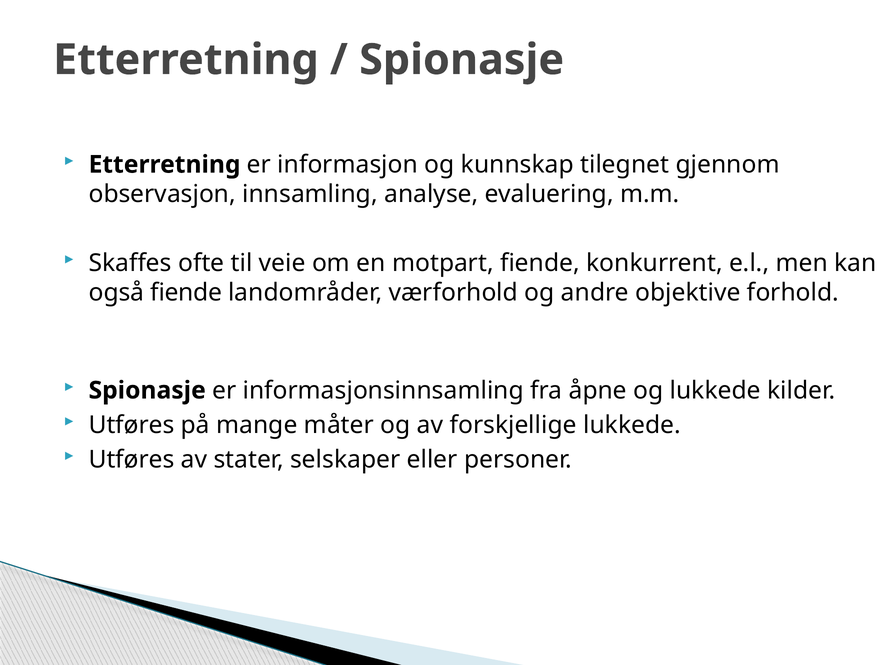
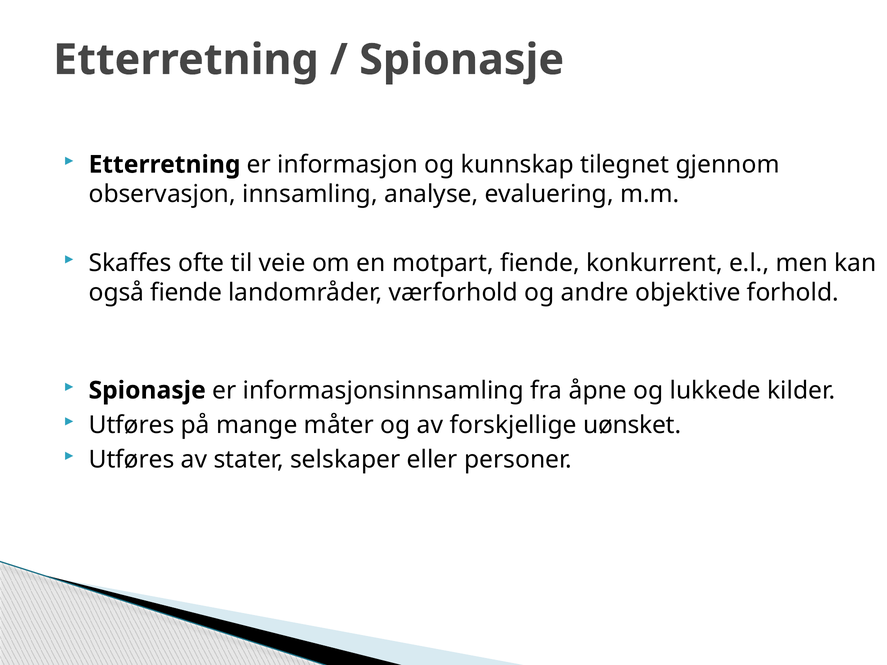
forskjellige lukkede: lukkede -> uønsket (632, 425)
